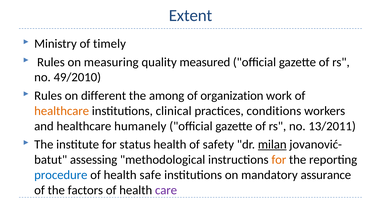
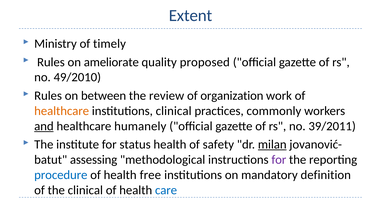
measuring: measuring -> ameliorate (111, 62)
measured: measured -> proposed (205, 62)
different: different -> between (104, 96)
among: among -> review (167, 96)
conditions: conditions -> commonly (274, 111)
and underline: none -> present (44, 126)
13/2011: 13/2011 -> 39/2011 (332, 126)
for colour: orange -> purple (279, 160)
safe: safe -> free (150, 175)
assurance: assurance -> definition (326, 175)
the factors: factors -> clinical (85, 190)
care colour: purple -> blue (166, 190)
